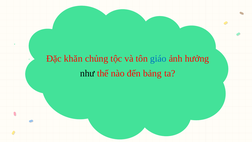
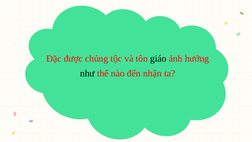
khăn: khăn -> được (73, 59)
giáo colour: blue -> black (158, 59)
bảng: bảng -> nhận (152, 73)
